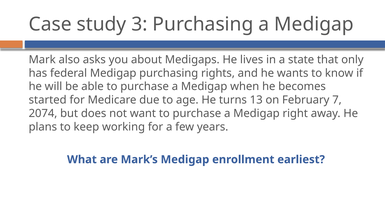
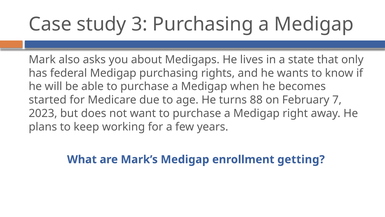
13: 13 -> 88 (256, 100)
2074: 2074 -> 2023 (43, 113)
earliest: earliest -> getting (301, 159)
